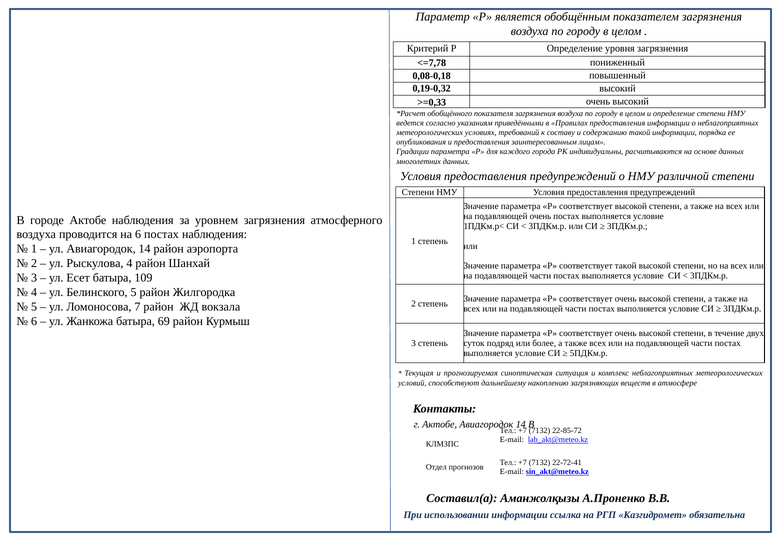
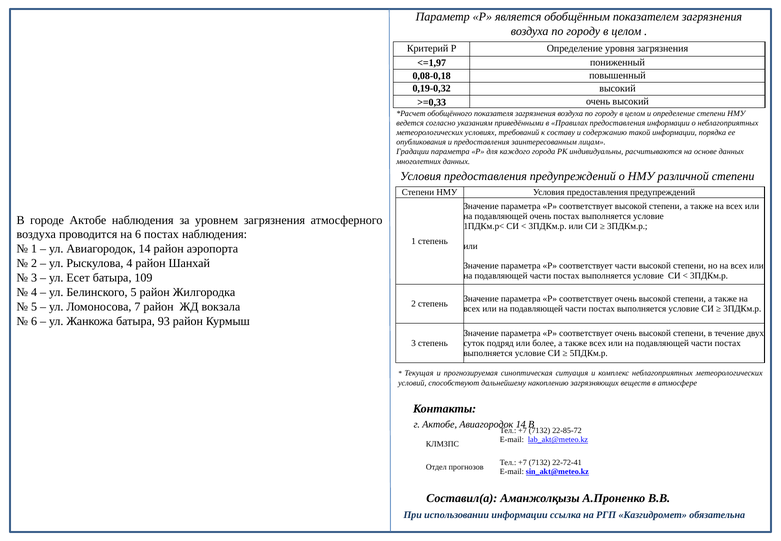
<=7,78: <=7,78 -> <=1,97 (432, 63)
соответствует такой: такой -> части (626, 266)
69: 69 -> 93 (164, 321)
